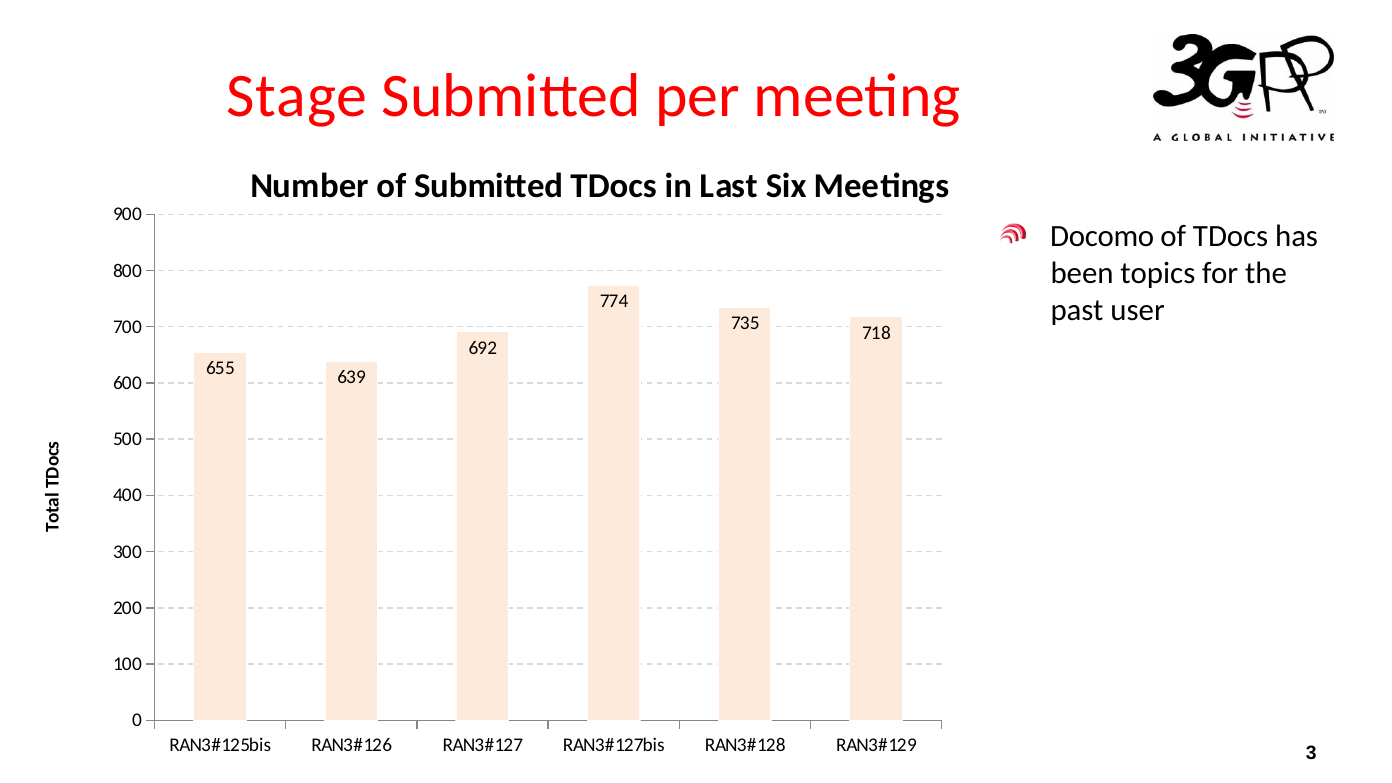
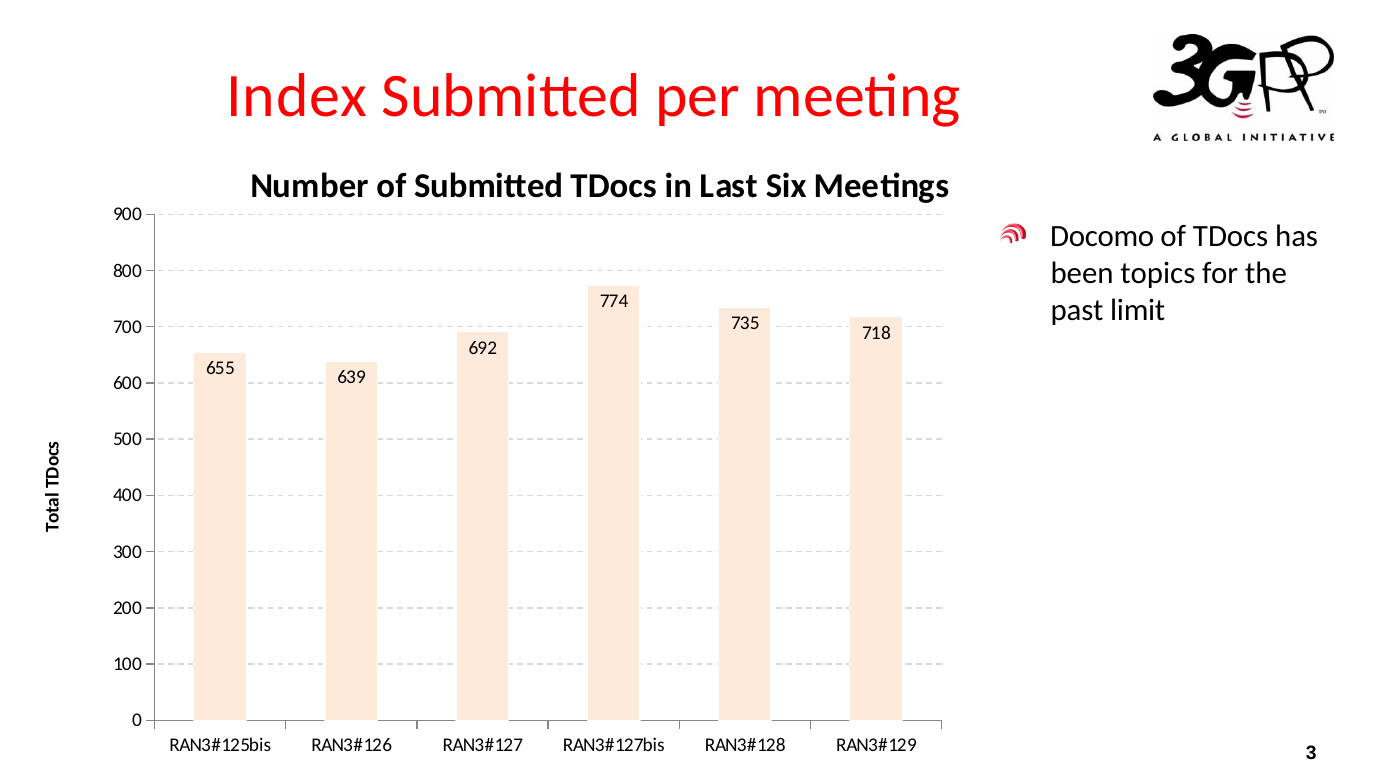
Stage: Stage -> Index (297, 96)
user: user -> limit (1138, 310)
